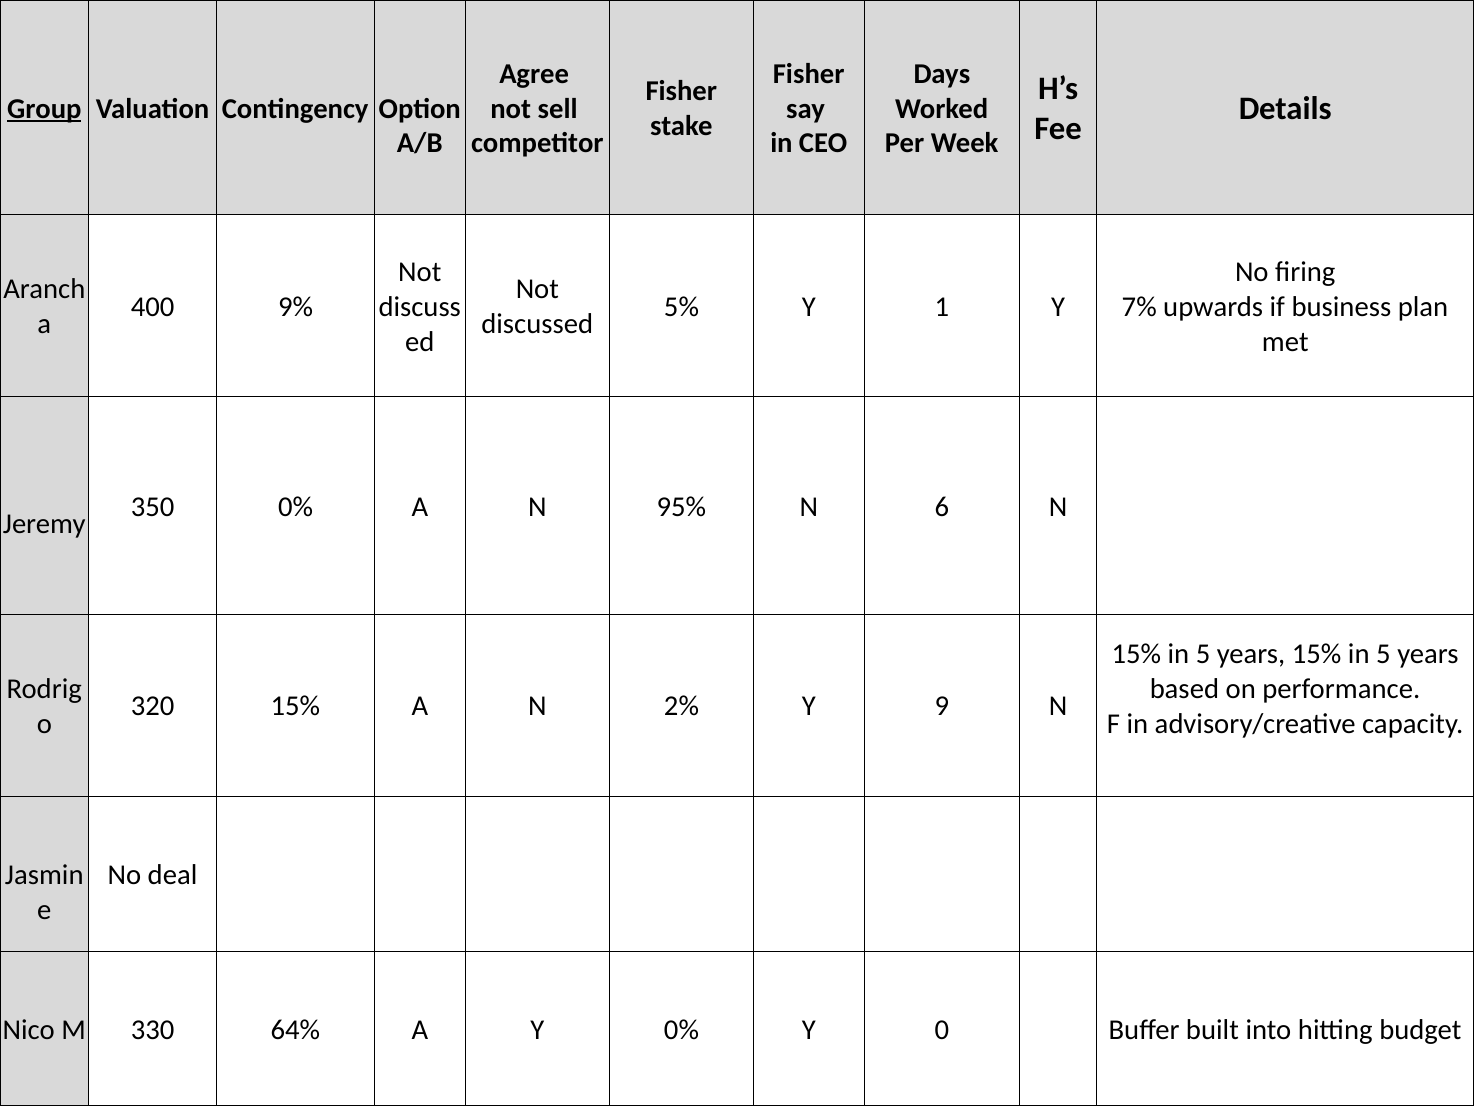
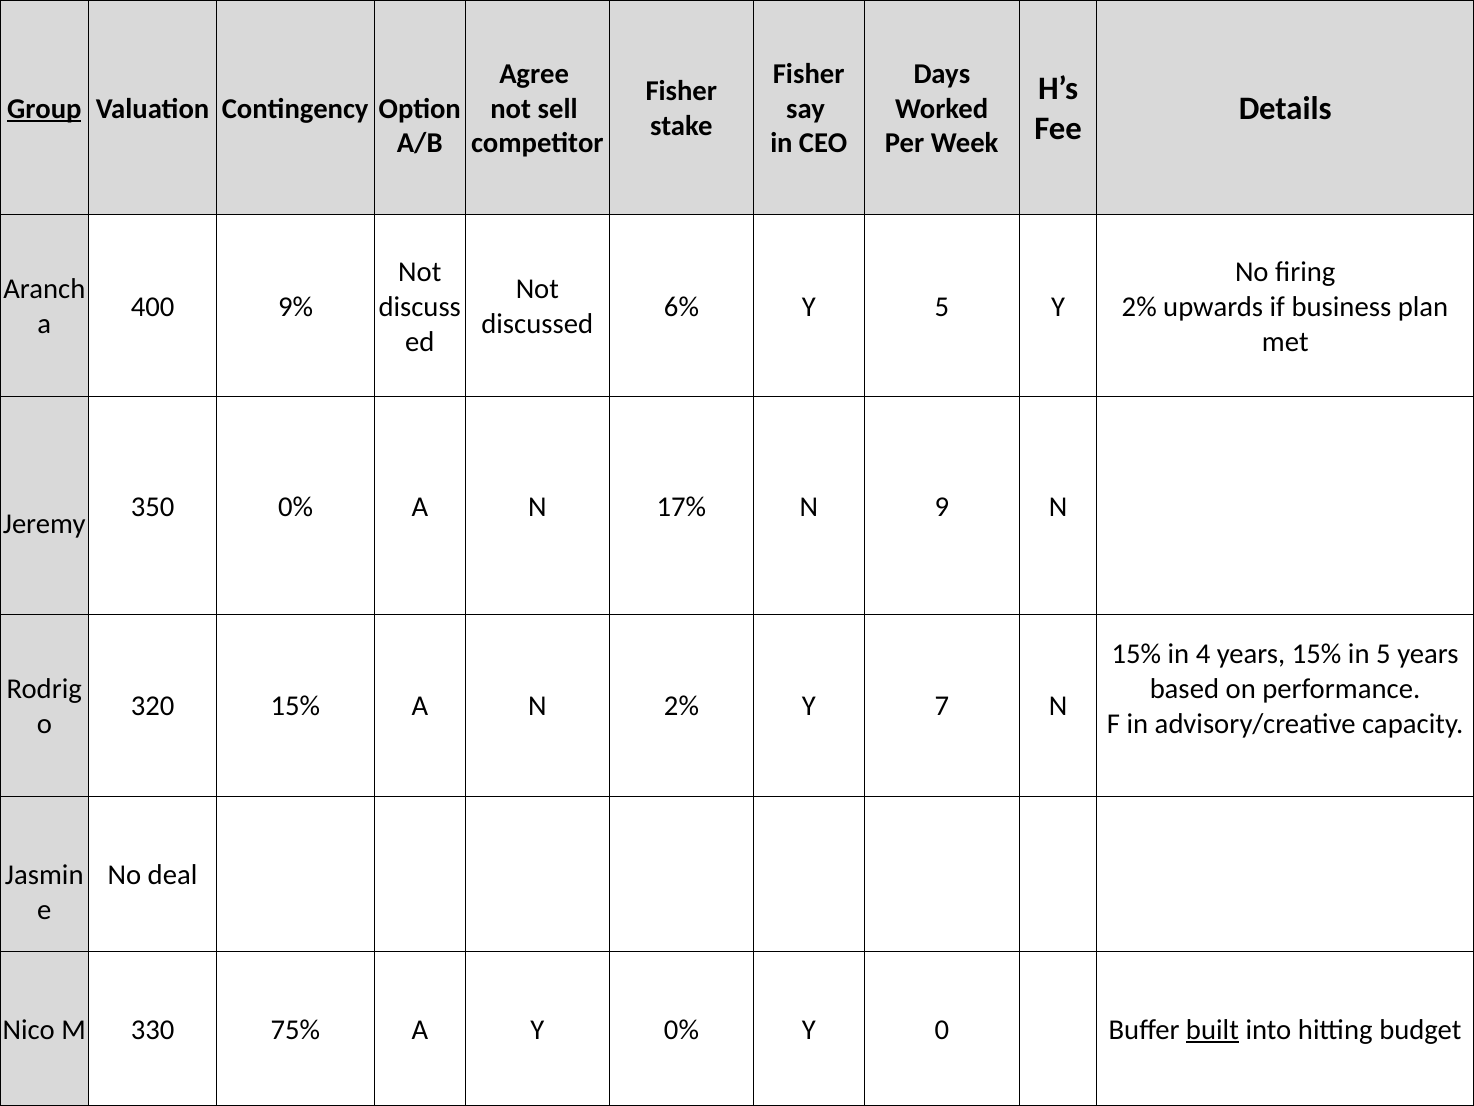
5%: 5% -> 6% (681, 307)
Y 1: 1 -> 5 (942, 307)
7%: 7% -> 2% (1139, 307)
95%: 95% -> 17% (681, 506)
6: 6 -> 9 (942, 506)
5: 5 -> 4 (1203, 654)
9: 9 -> 7 (942, 706)
64%: 64% -> 75% (295, 1029)
built underline: none -> present (1212, 1029)
